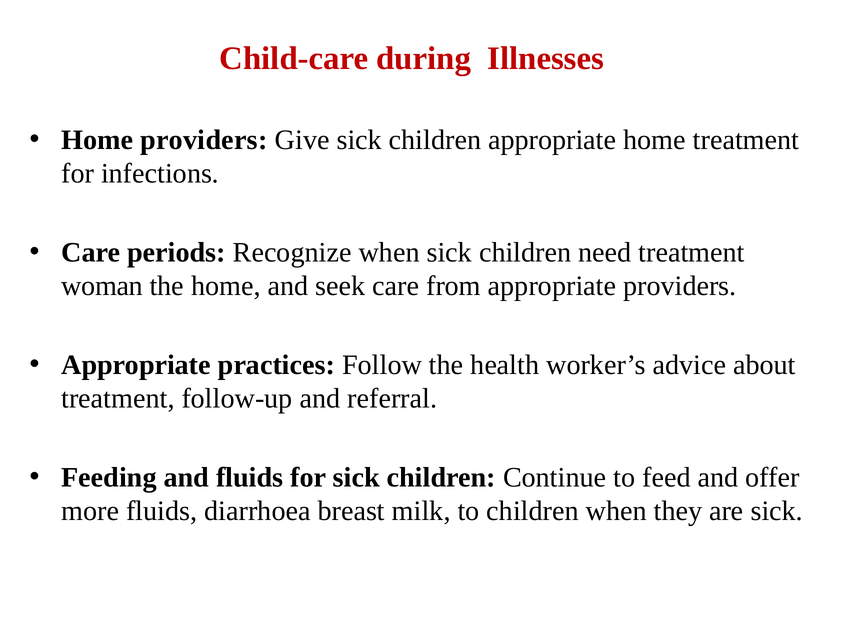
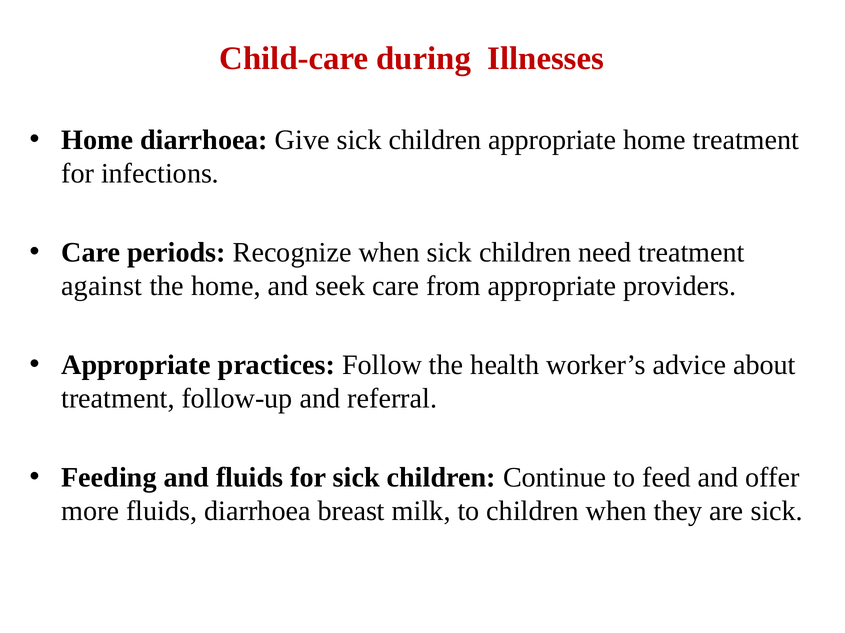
Home providers: providers -> diarrhoea (204, 140)
woman: woman -> against (102, 286)
